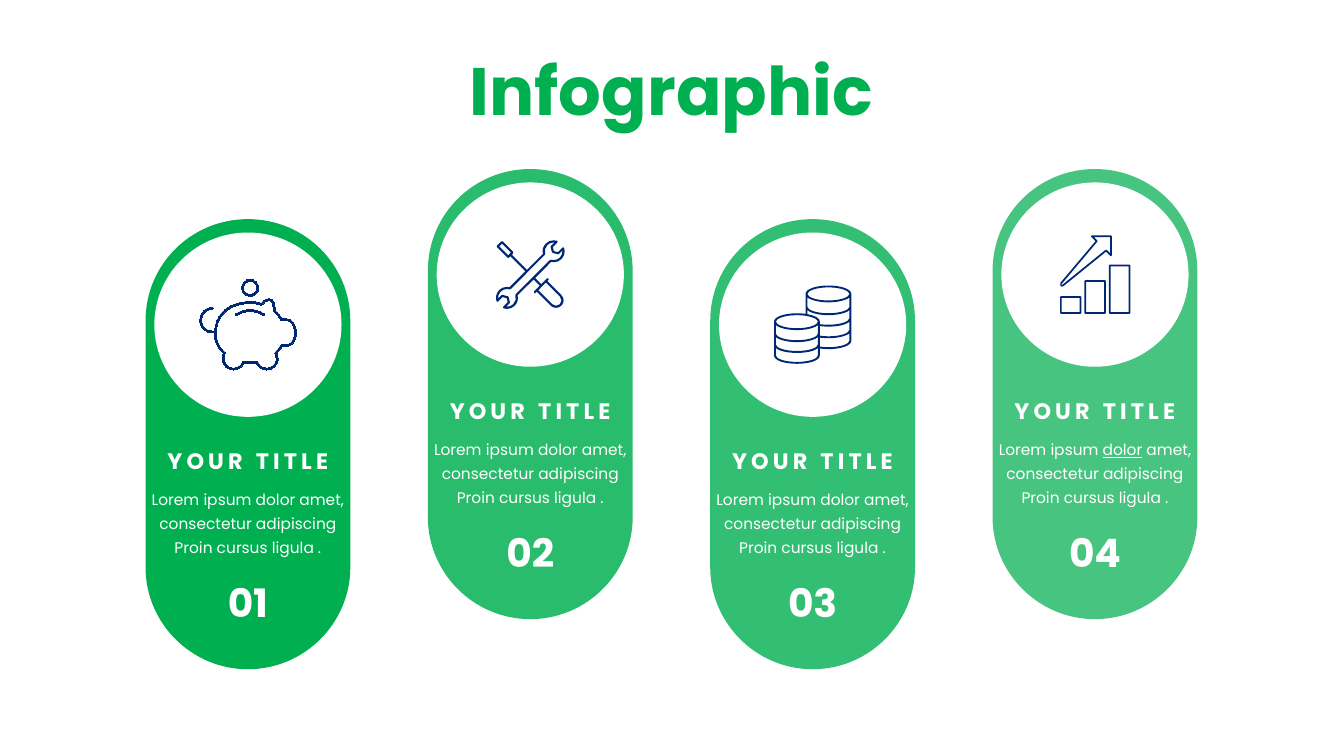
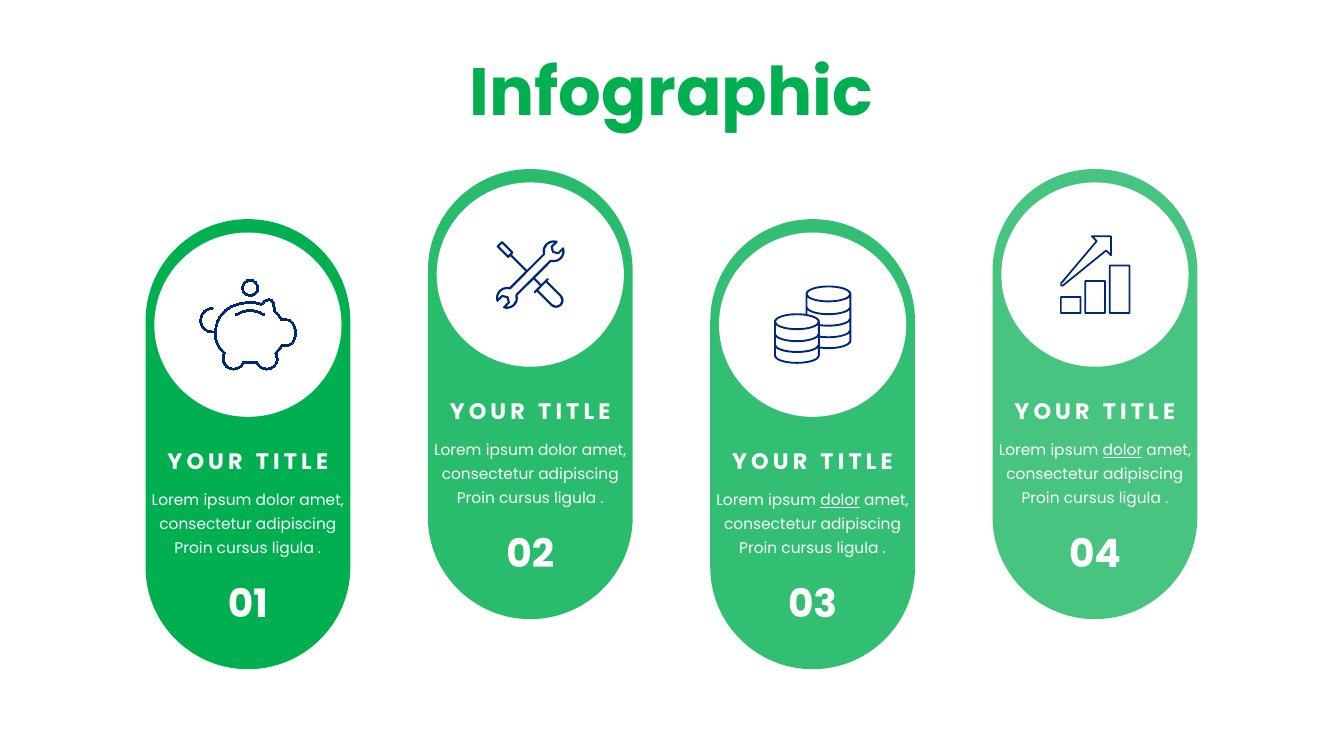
dolor underline: none -> present (840, 501)
